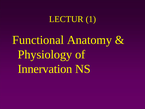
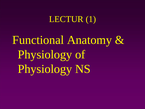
Innervation: Innervation -> Physiology (45, 69)
